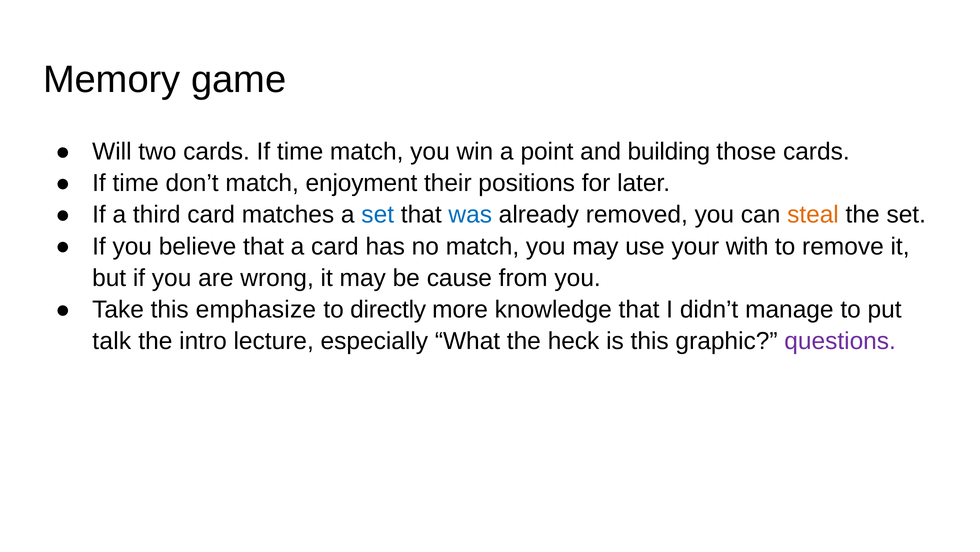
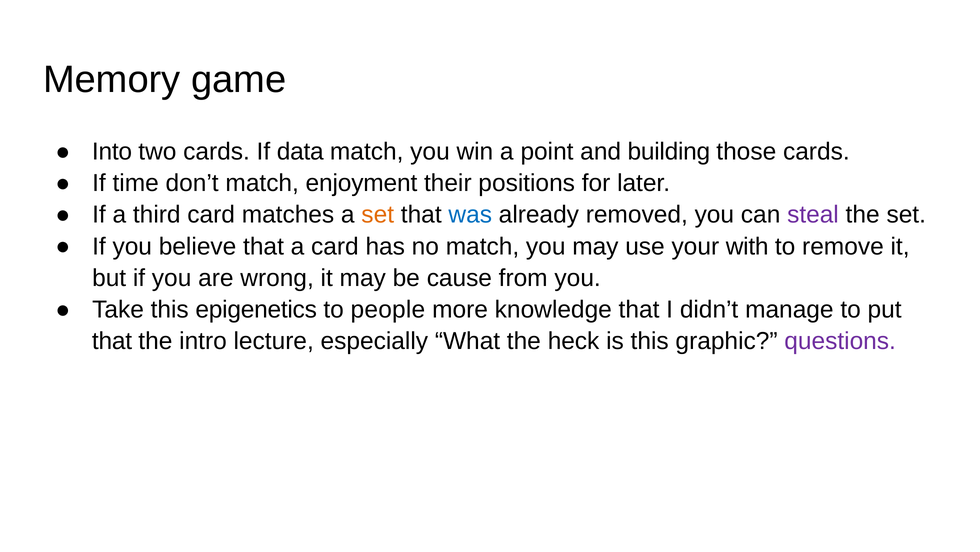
Will: Will -> Into (112, 152)
cards If time: time -> data (300, 152)
set colour: blue -> orange (378, 215)
steal colour: orange -> purple (813, 215)
emphasize: emphasize -> epigenetics (256, 309)
directly: directly -> people (388, 309)
talk: talk -> that (112, 341)
